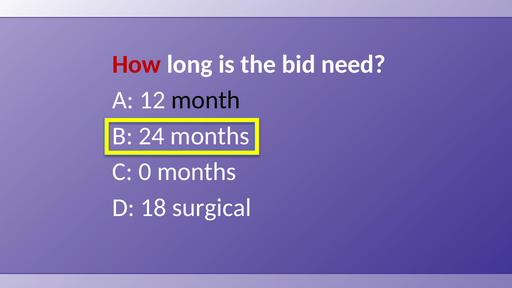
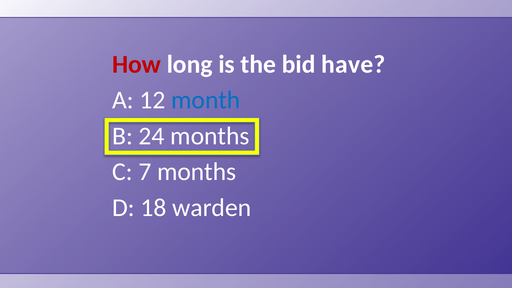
need: need -> have (353, 64)
month colour: black -> blue (206, 100)
0: 0 -> 7 (145, 172)
surgical: surgical -> warden (212, 208)
